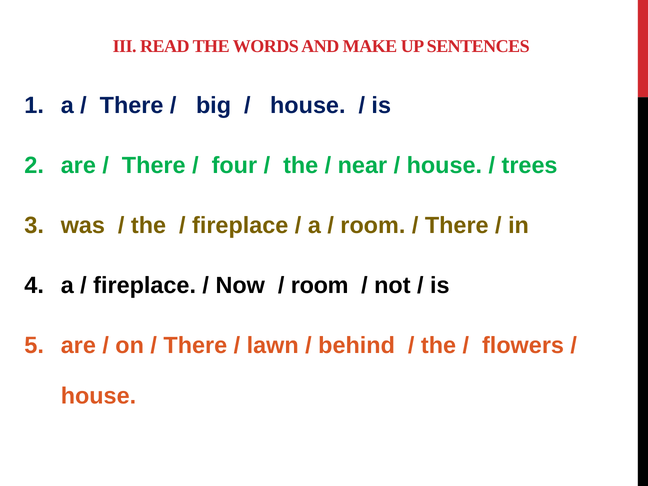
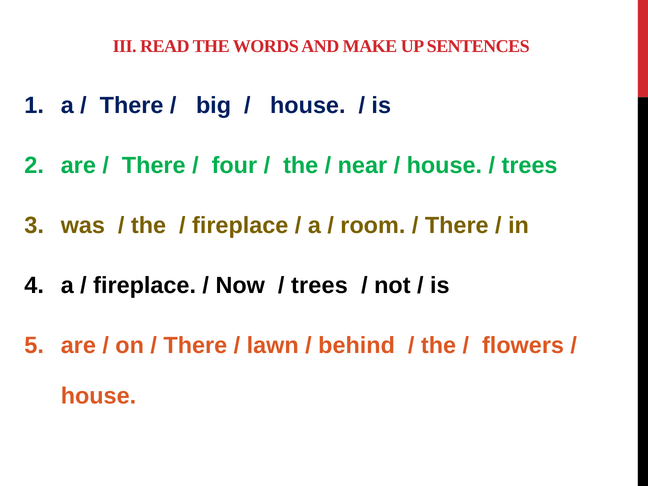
room: room -> trees (319, 285)
